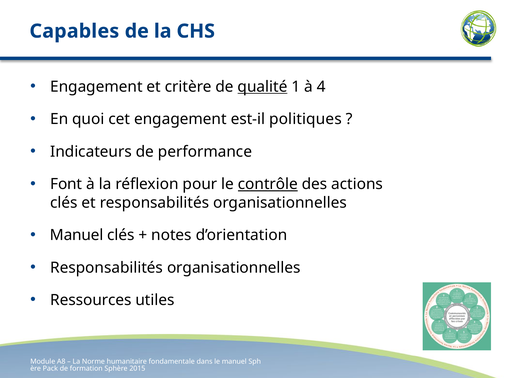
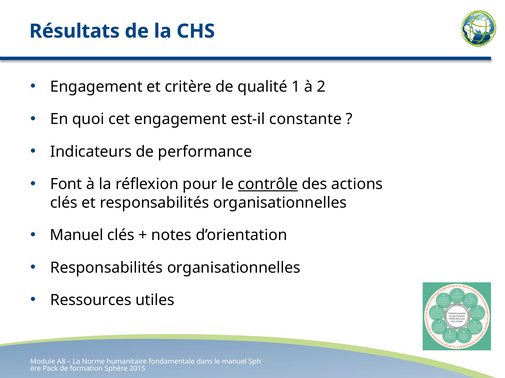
Capables: Capables -> Résultats (75, 31)
qualité underline: present -> none (263, 87)
4: 4 -> 2 (321, 87)
politiques: politiques -> constante (306, 119)
